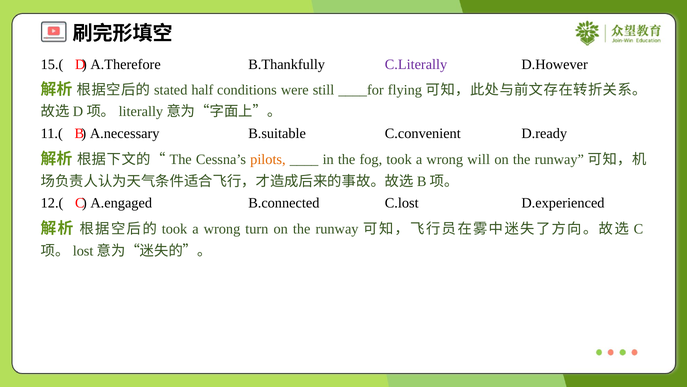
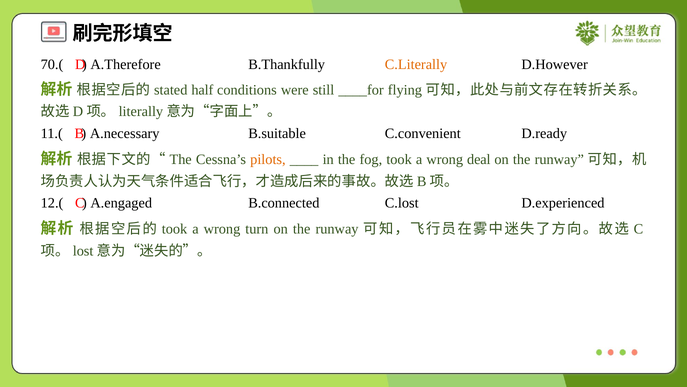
15.(: 15.( -> 70.( (52, 64)
C.Literally colour: purple -> orange (416, 64)
will: will -> deal (479, 159)
